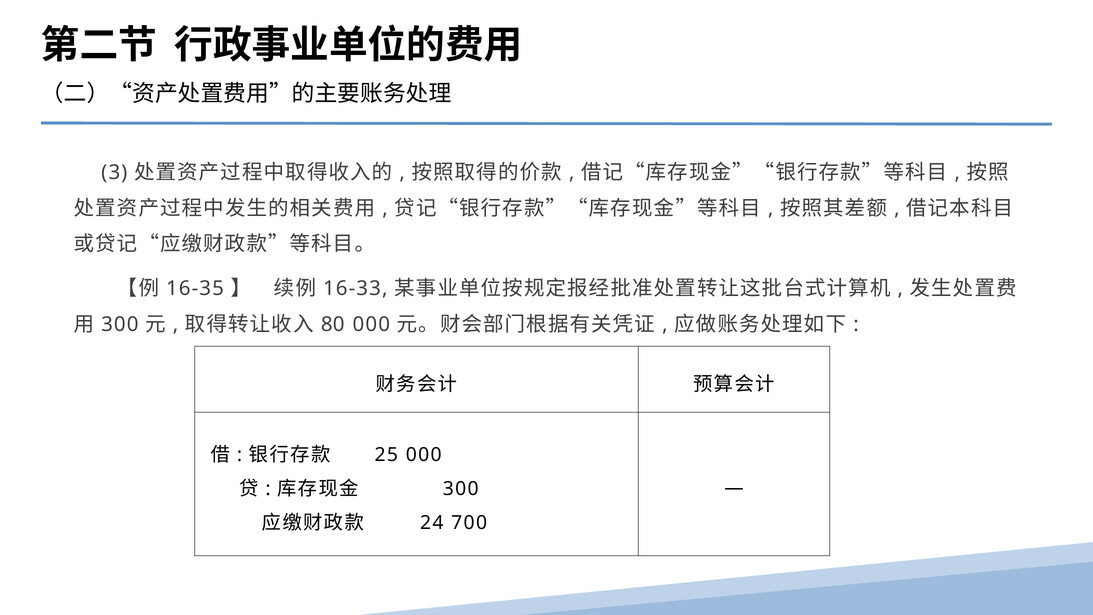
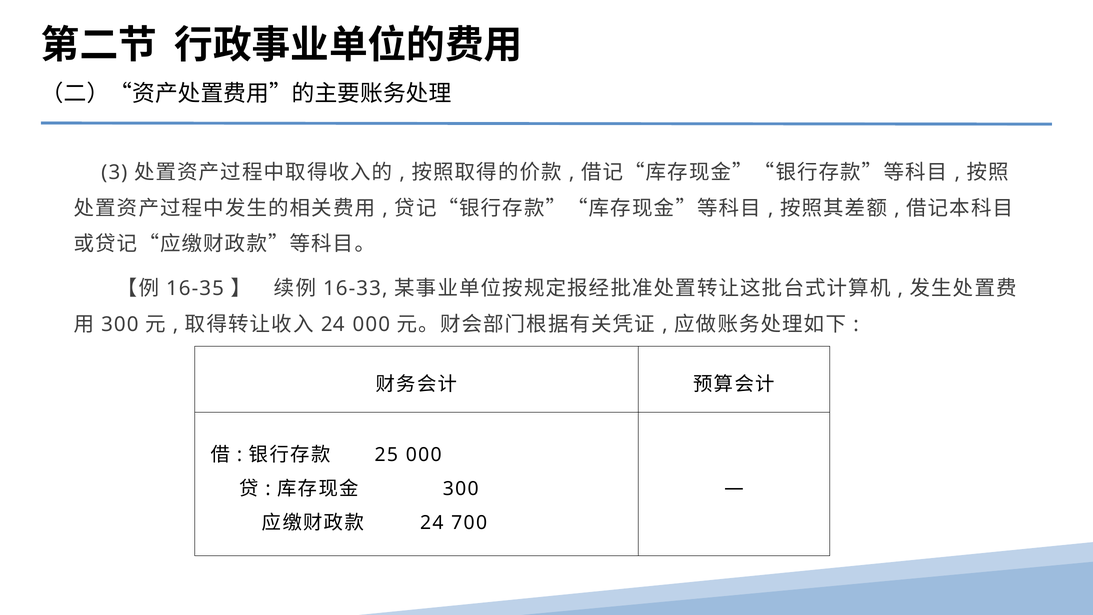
80: 80 -> 24 (333, 324)
